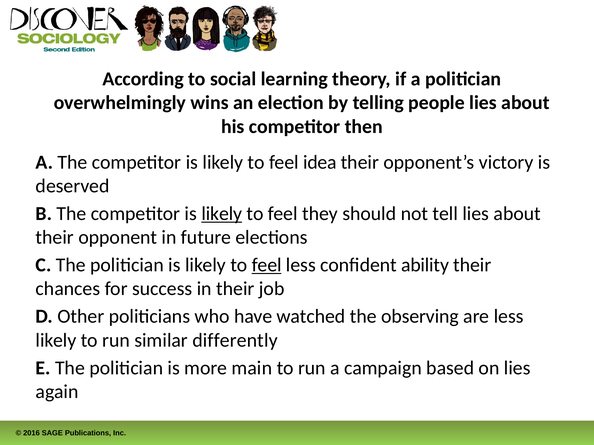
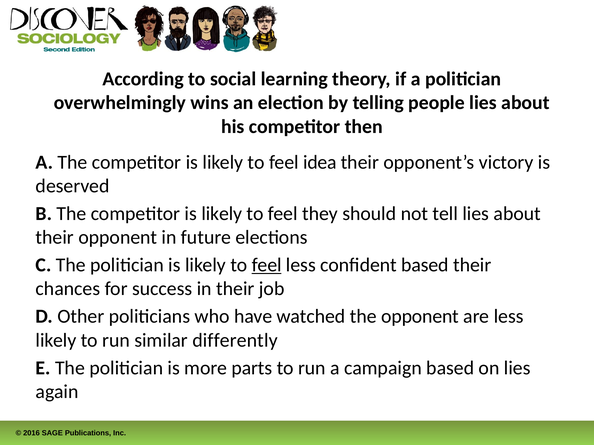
likely underline: present -> none (222, 214)
confident ability: ability -> based (425, 265)
the observing: observing -> opponent (420, 317)
main: main -> parts (252, 368)
